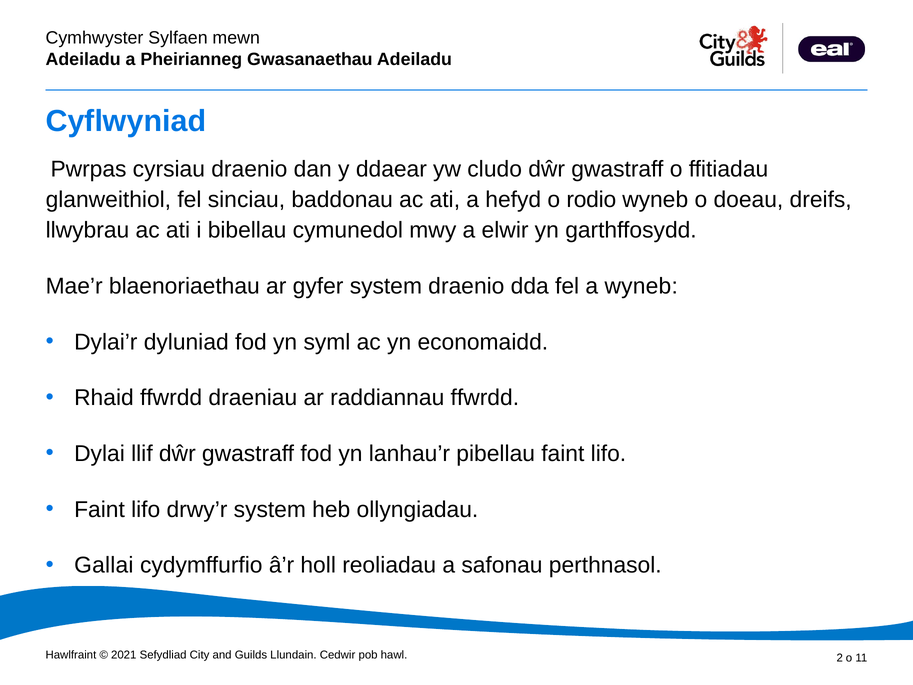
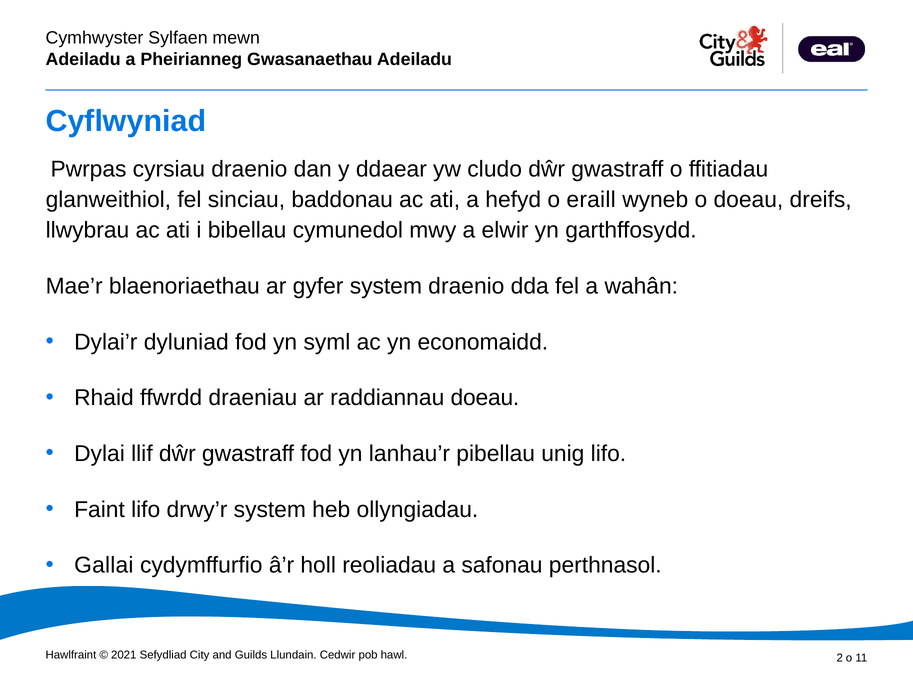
rodio: rodio -> eraill (591, 200)
a wyneb: wyneb -> wahân (641, 286)
raddiannau ffwrdd: ffwrdd -> doeau (485, 398)
pibellau faint: faint -> unig (563, 453)
